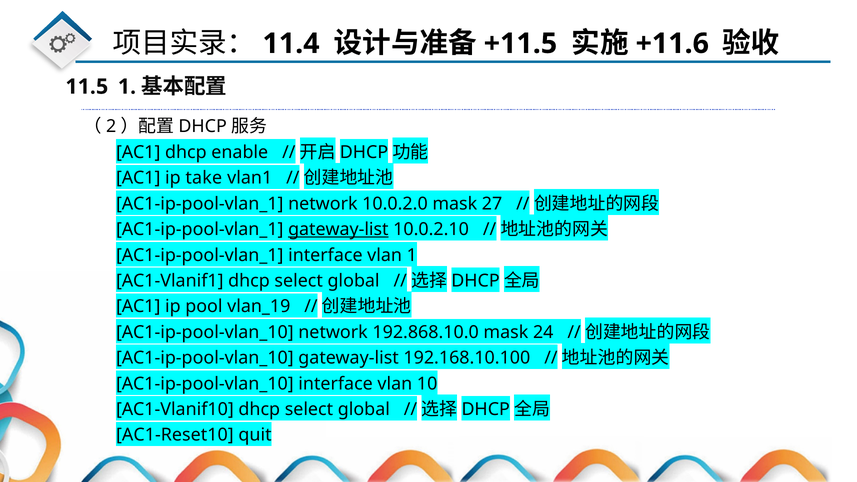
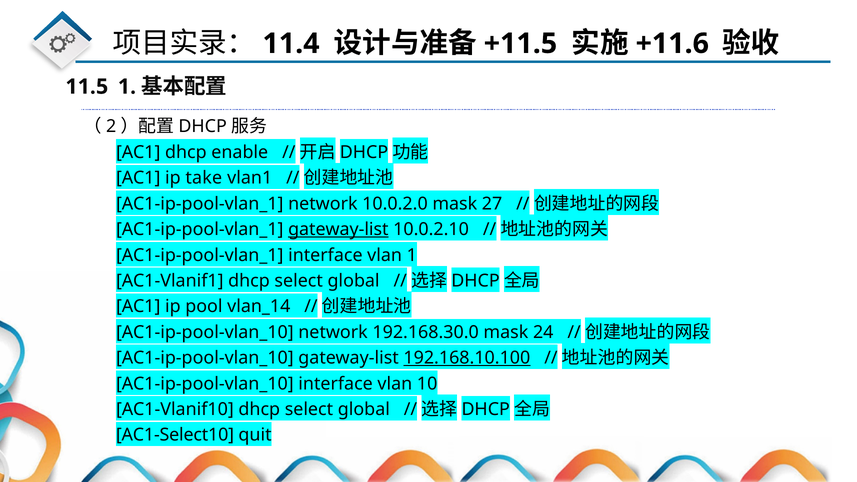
vlan_19: vlan_19 -> vlan_14 (259, 307)
192.868.10.0: 192.868.10.0 -> 192.168.30.0 (426, 332)
192.168.10.100 underline: none -> present (467, 358)
AC1-Reset10: AC1-Reset10 -> AC1-Select10 (175, 435)
